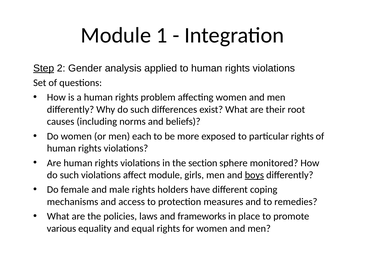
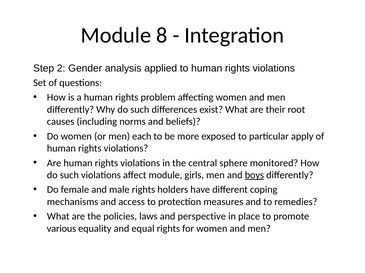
1: 1 -> 8 (162, 35)
Step underline: present -> none (44, 68)
particular rights: rights -> apply (302, 137)
section: section -> central (203, 163)
frameworks: frameworks -> perspective (202, 217)
